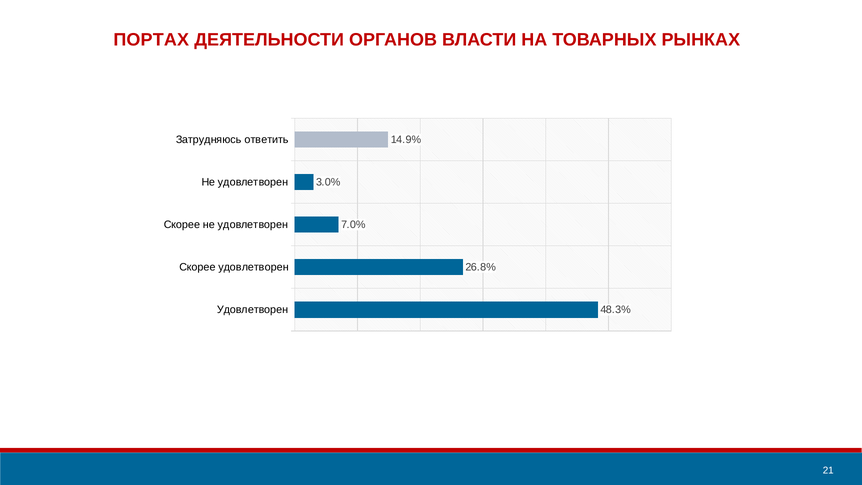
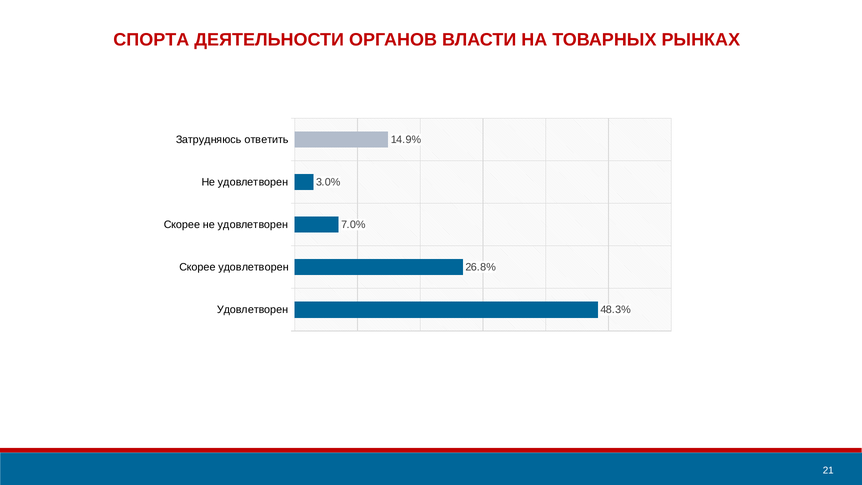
ПОРТАХ: ПОРТАХ -> СПОРТА (151, 40)
